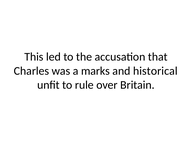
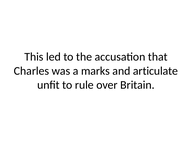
historical: historical -> articulate (155, 71)
